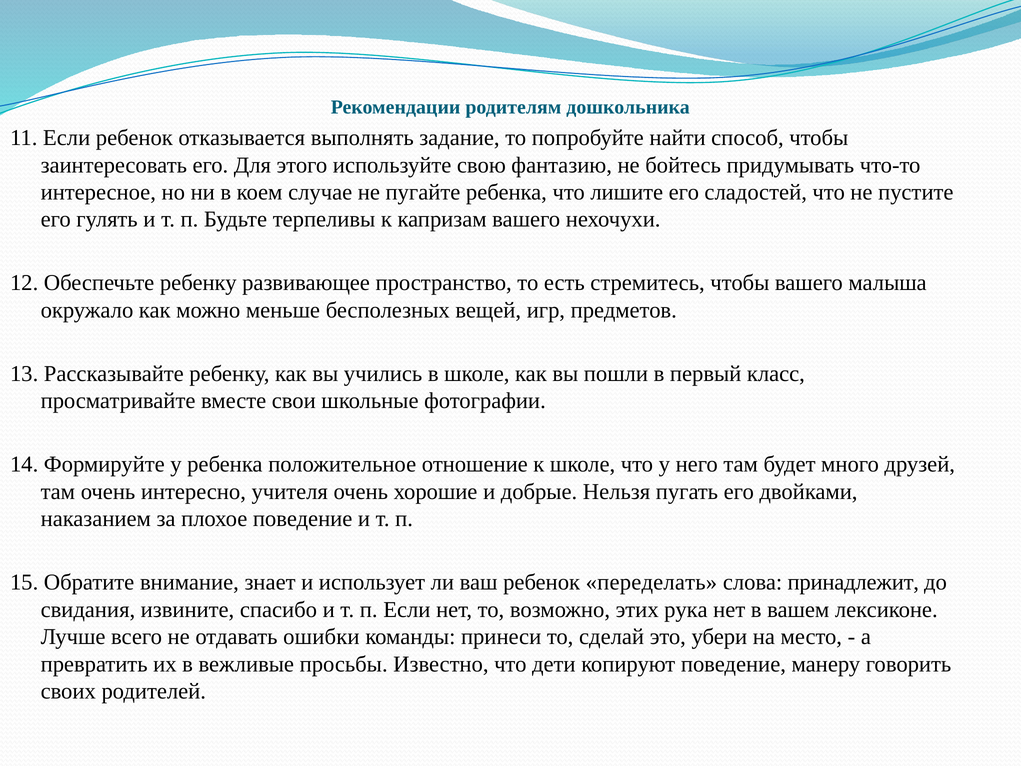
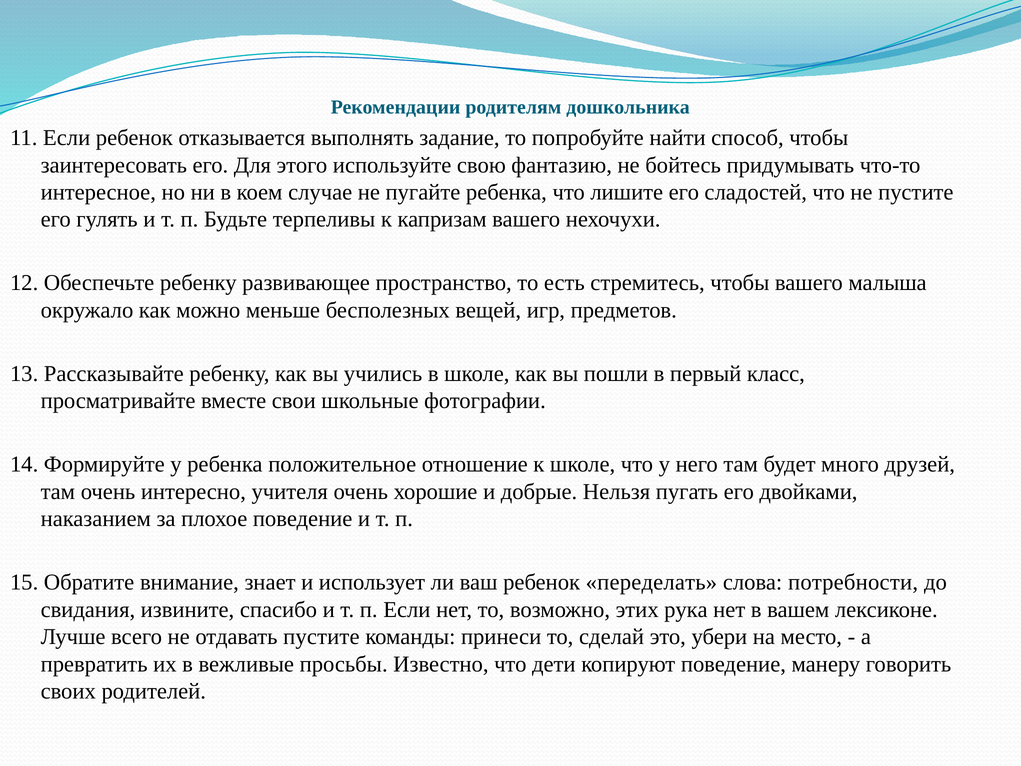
принадлежит: принадлежит -> потребности (853, 582)
отдавать ошибки: ошибки -> пустите (321, 637)
